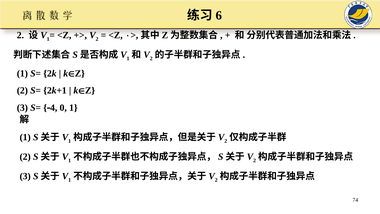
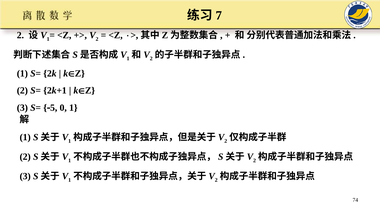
6: 6 -> 7 (219, 15)
4: 4 -> 5 (54, 108)
